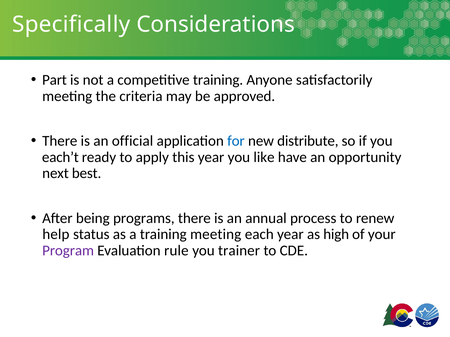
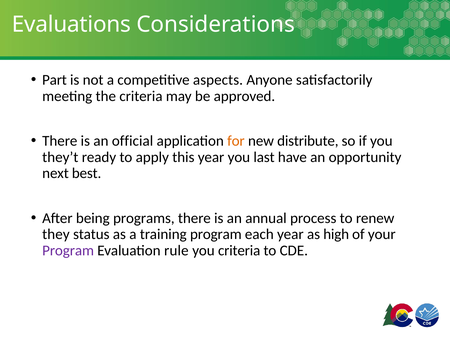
Specifically: Specifically -> Evaluations (71, 25)
competitive training: training -> aspects (218, 80)
for colour: blue -> orange (236, 141)
each’t: each’t -> they’t (60, 157)
like: like -> last (264, 157)
help: help -> they (56, 235)
training meeting: meeting -> program (216, 235)
you trainer: trainer -> criteria (239, 251)
